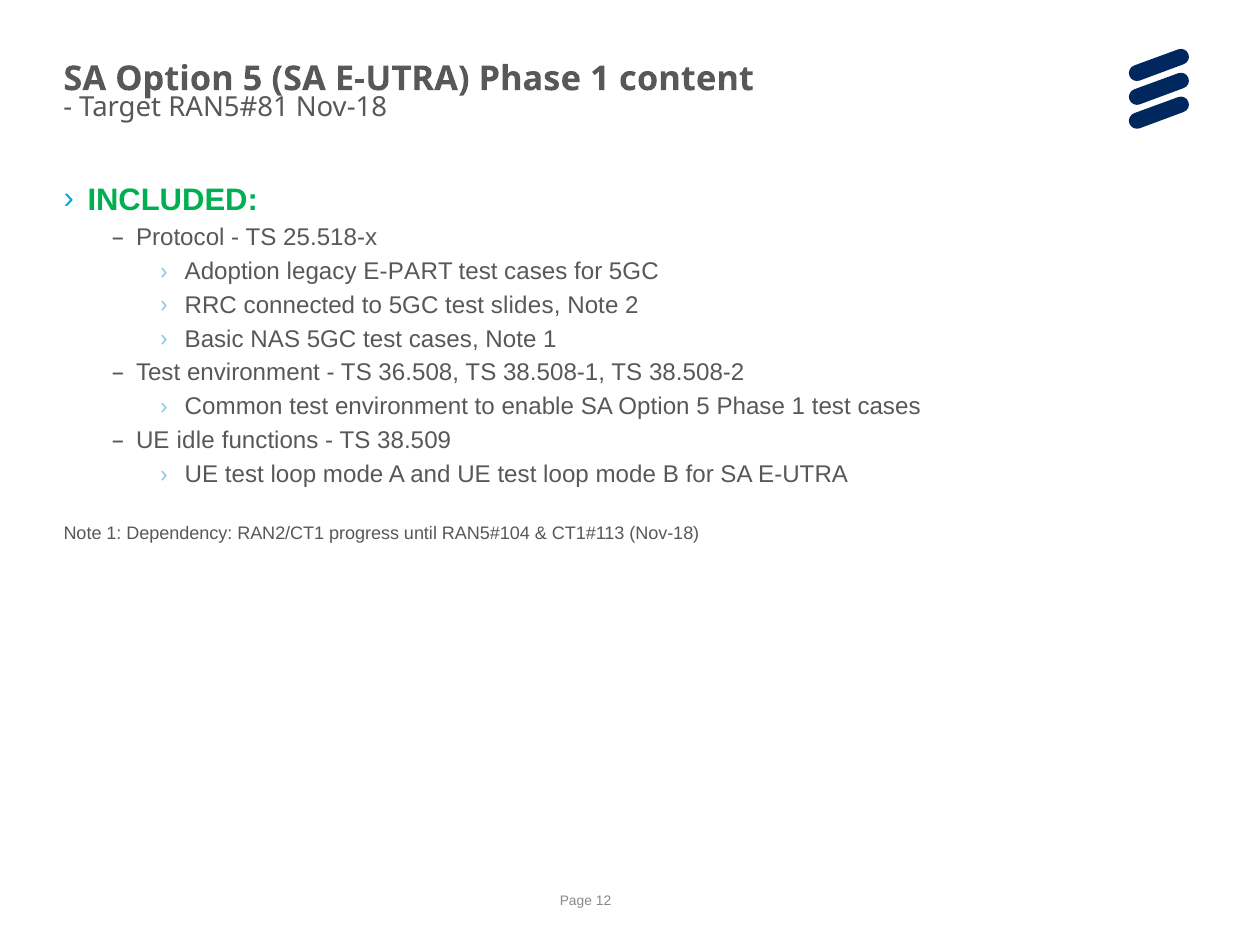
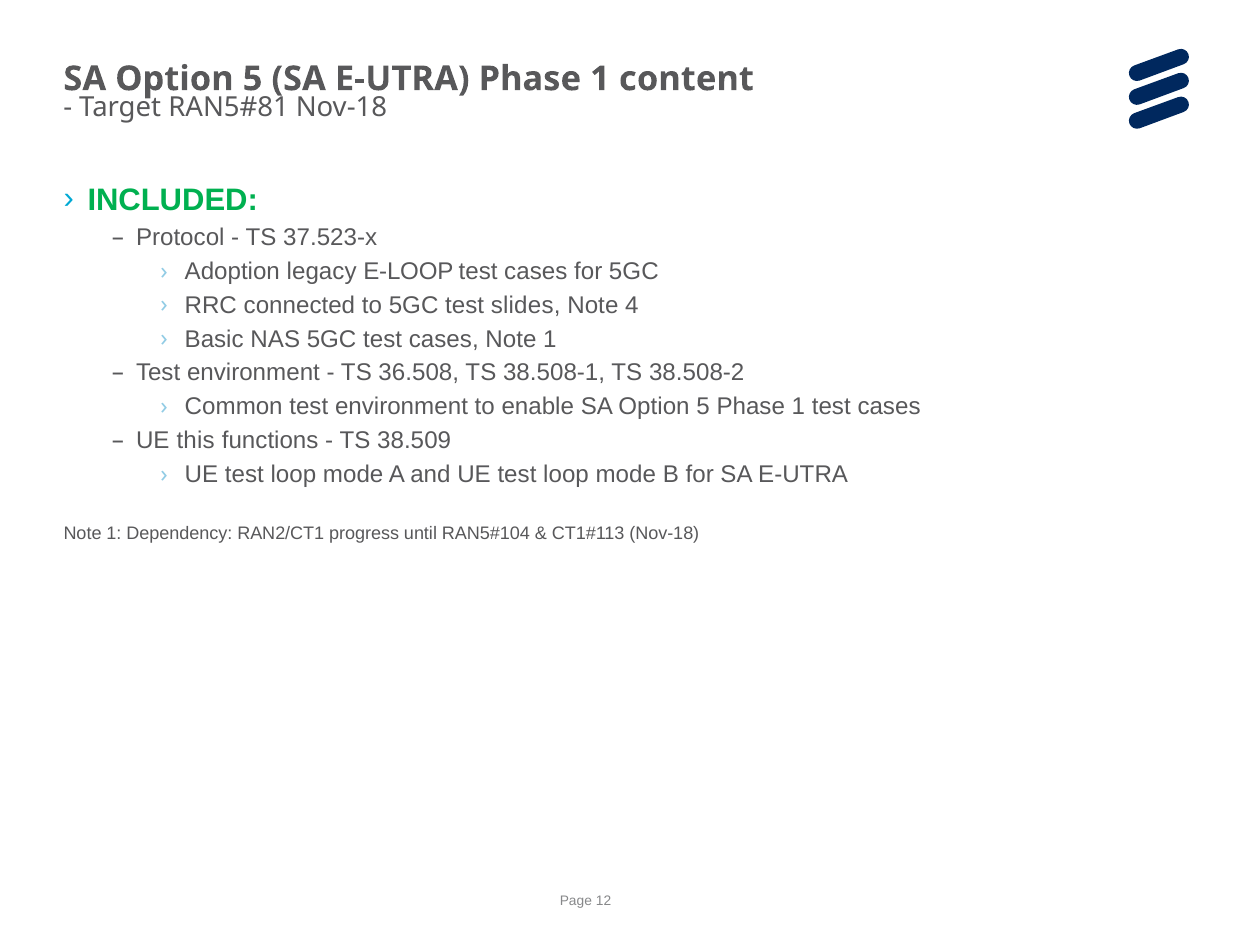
25.518-x: 25.518-x -> 37.523-x (330, 238)
E-PART: E-PART -> E-LOOP (408, 271)
2: 2 -> 4 (632, 305)
idle: idle -> this (196, 440)
